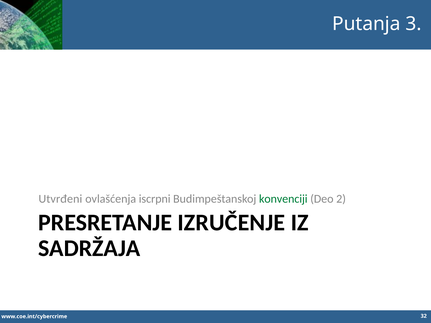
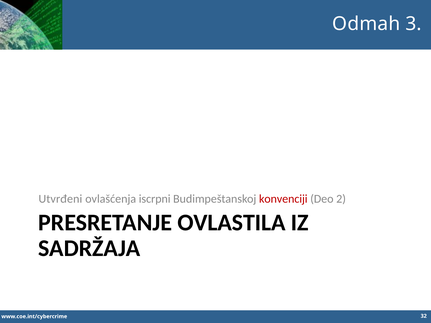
Putanja: Putanja -> Odmah (366, 24)
konvenciji colour: green -> red (283, 199)
IZRUČENJE: IZRUČENJE -> OVLASTILA (231, 223)
